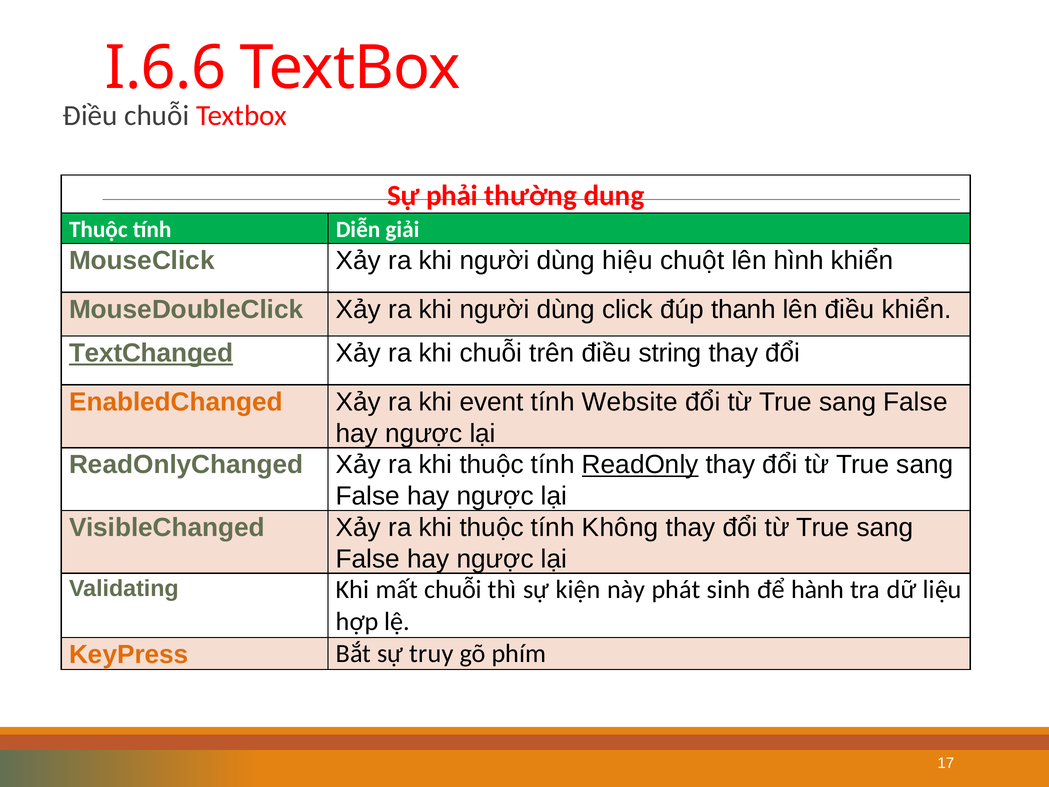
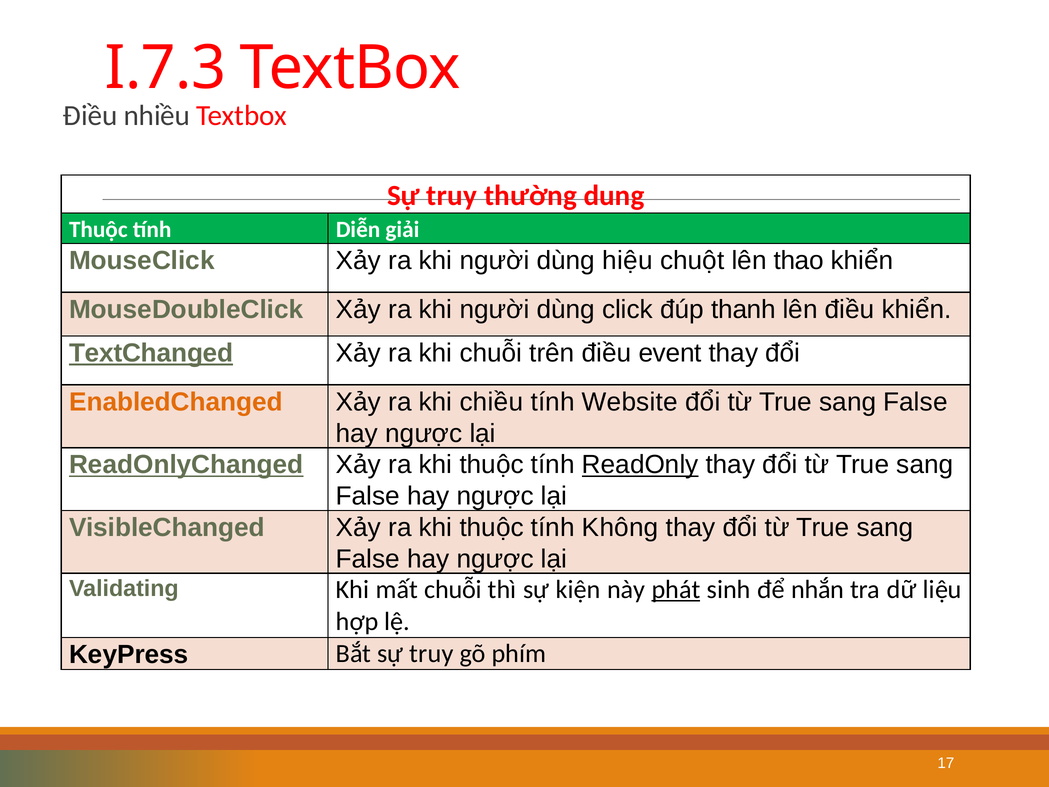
I.6.6: I.6.6 -> I.7.3 (165, 68)
Điều chuỗi: chuỗi -> nhiều (157, 115)
phải: phải -> truy (452, 195)
hình: hình -> thao (799, 261)
string: string -> event (670, 353)
event: event -> chiều (491, 402)
ReadOnlyChanged underline: none -> present (186, 465)
phát underline: none -> present (676, 589)
hành: hành -> nhắn (818, 589)
KeyPress colour: orange -> black (129, 654)
